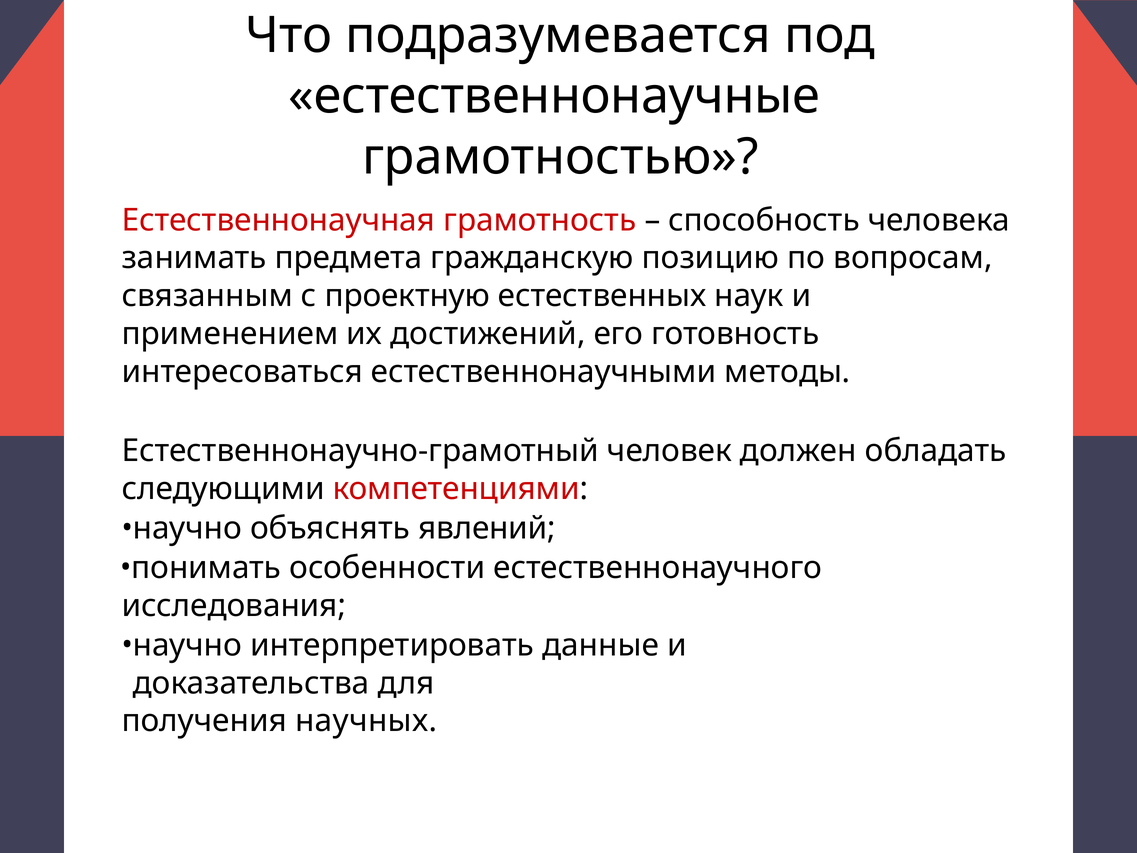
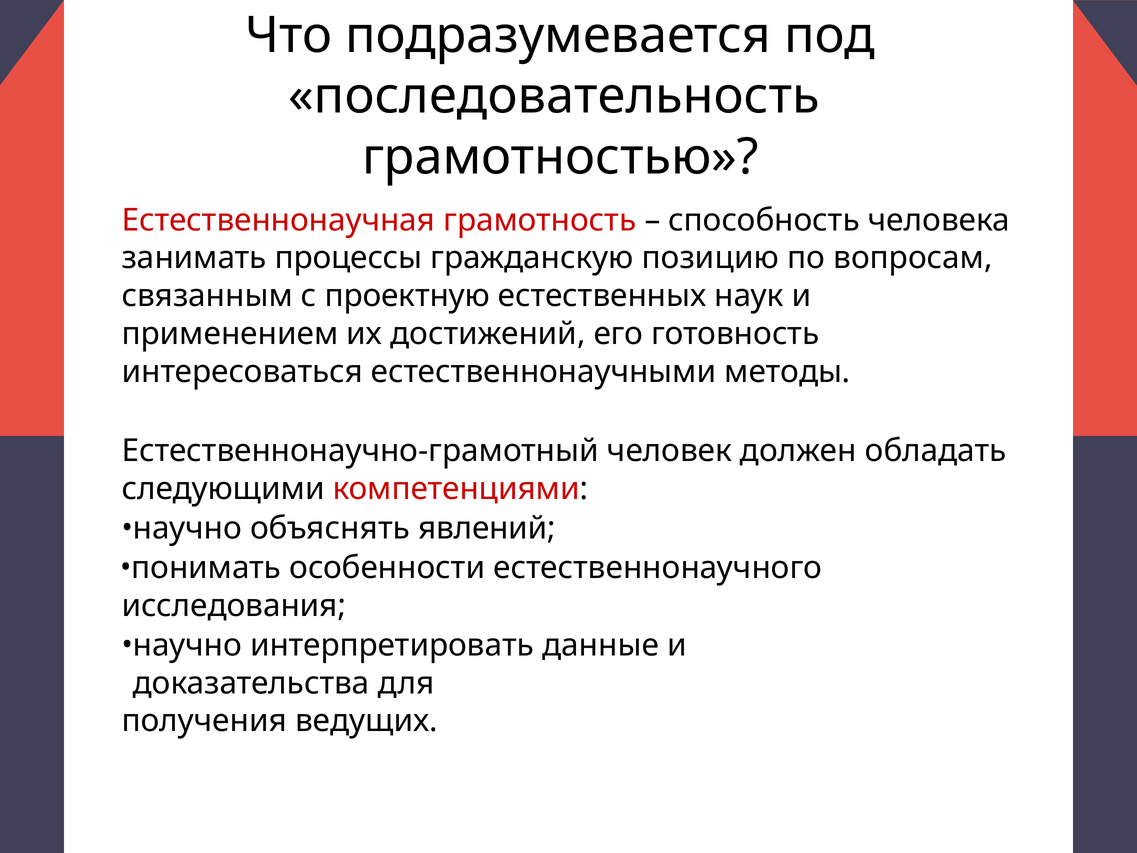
естественнонаучные: естественнонаучные -> последовательность (554, 96)
предмета: предмета -> процессы (349, 258)
научных: научных -> ведущих (366, 721)
